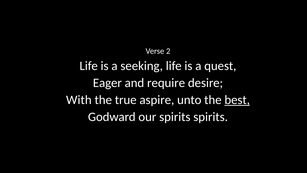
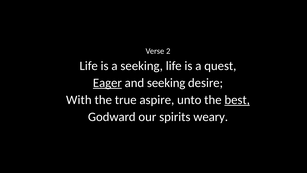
Eager underline: none -> present (107, 83)
and require: require -> seeking (166, 83)
spirits spirits: spirits -> weary (211, 117)
